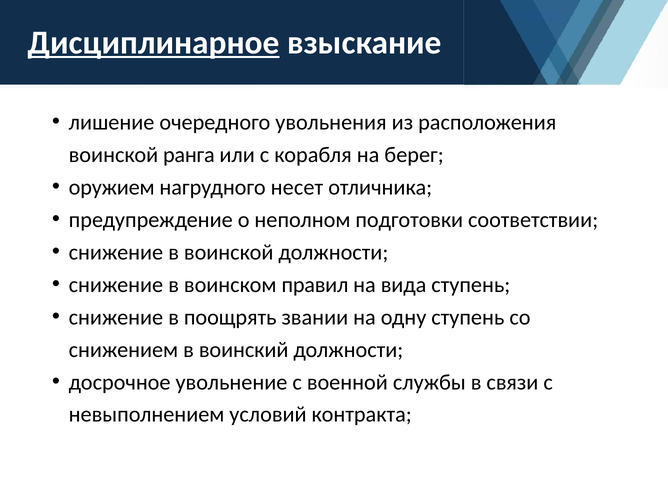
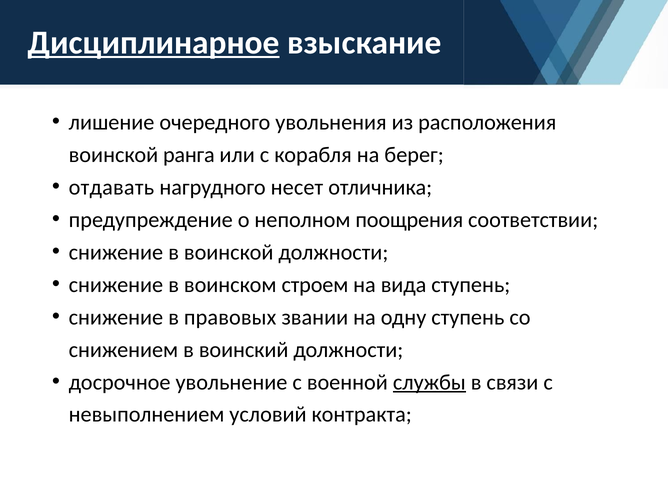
оружием: оружием -> отдавать (111, 187)
подготовки: подготовки -> поощрения (409, 220)
правил: правил -> строем (315, 285)
поощрять: поощрять -> правовых (230, 317)
службы underline: none -> present (429, 382)
